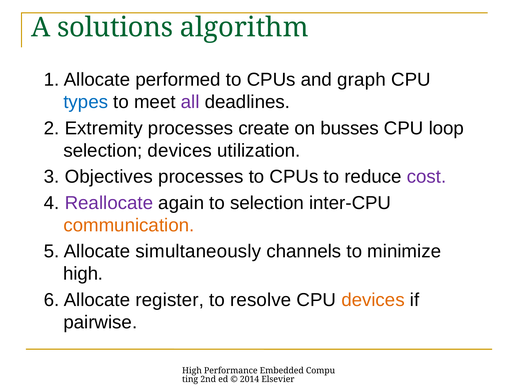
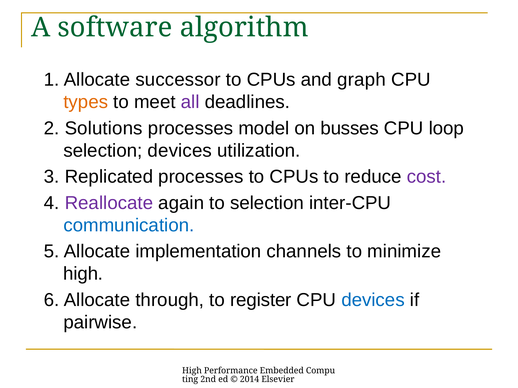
solutions: solutions -> software (115, 27)
performed: performed -> successor (178, 80)
types colour: blue -> orange (86, 102)
Extremity: Extremity -> Solutions (104, 128)
create: create -> model (264, 128)
Objectives: Objectives -> Replicated (109, 177)
communication colour: orange -> blue (129, 226)
simultaneously: simultaneously -> implementation (198, 252)
register: register -> through (170, 300)
resolve: resolve -> register (261, 300)
devices colour: orange -> blue (373, 300)
